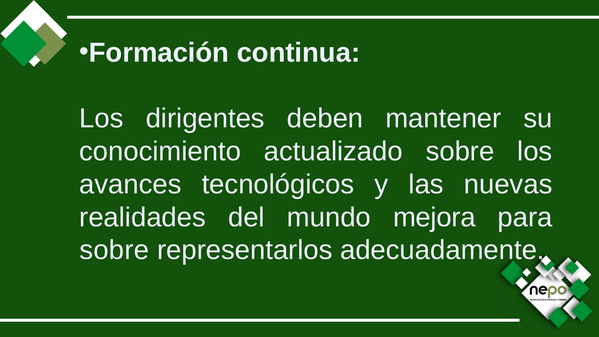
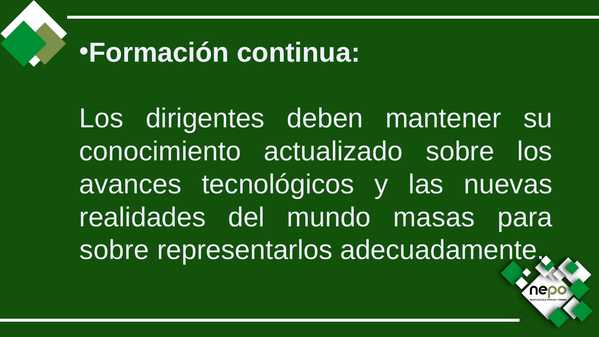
mejora: mejora -> masas (434, 217)
